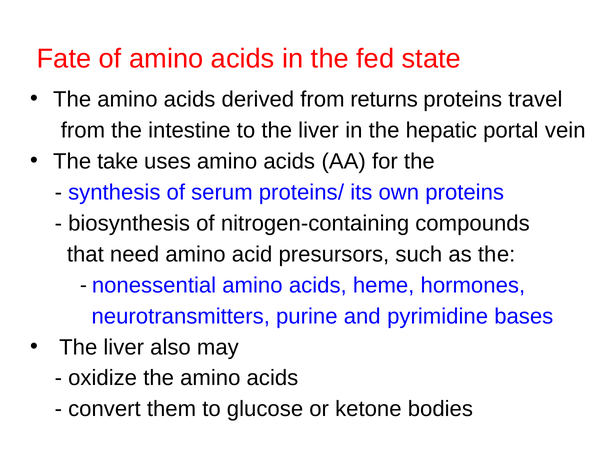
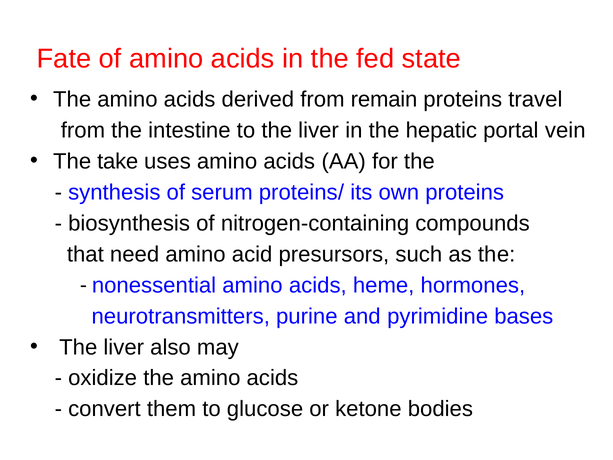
returns: returns -> remain (384, 99)
